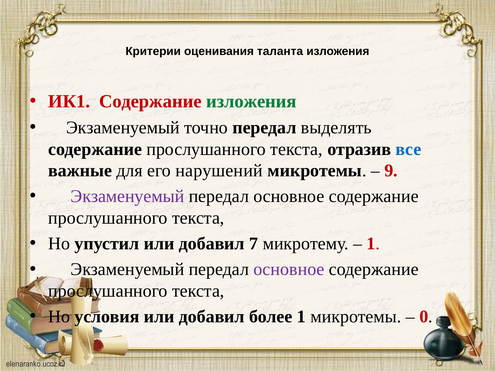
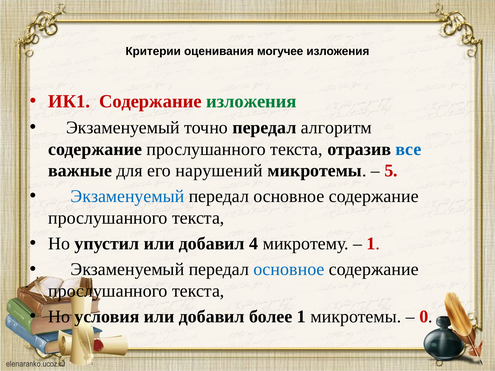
таланта: таланта -> могучее (280, 51)
выделять: выделять -> алгоритм (336, 128)
9: 9 -> 5 (391, 171)
Экзаменуемый colour: purple -> blue (127, 196)
7: 7 -> 4 (254, 244)
основное colour: purple -> blue (289, 270)
